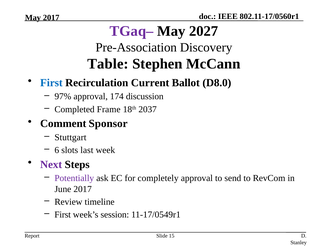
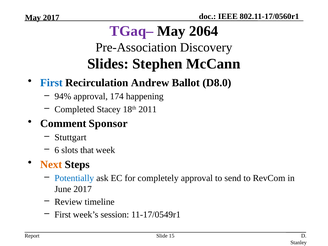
2027: 2027 -> 2064 (204, 31)
Table: Table -> Slides (108, 64)
Current: Current -> Andrew (150, 83)
97%: 97% -> 94% (63, 96)
discussion: discussion -> happening (145, 96)
Frame: Frame -> Stacey (109, 109)
2037: 2037 -> 2011 (148, 109)
last: last -> that (87, 150)
Next colour: purple -> orange (51, 164)
Potentially colour: purple -> blue (74, 178)
